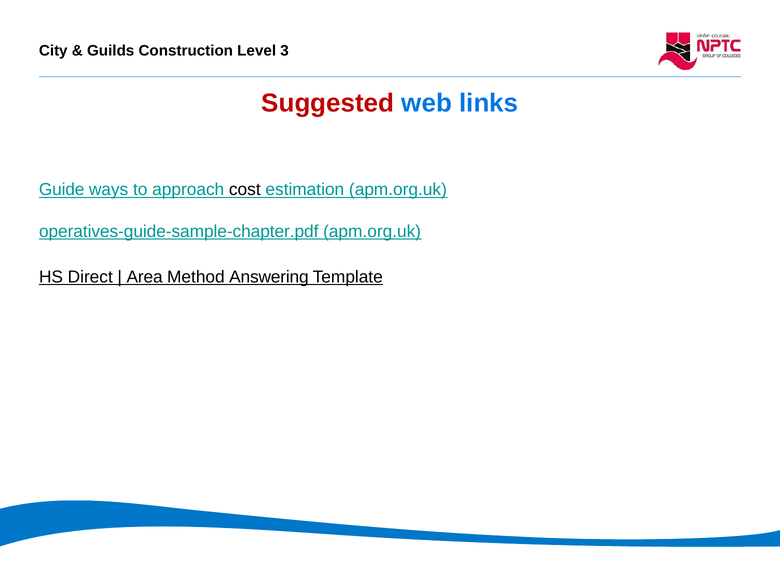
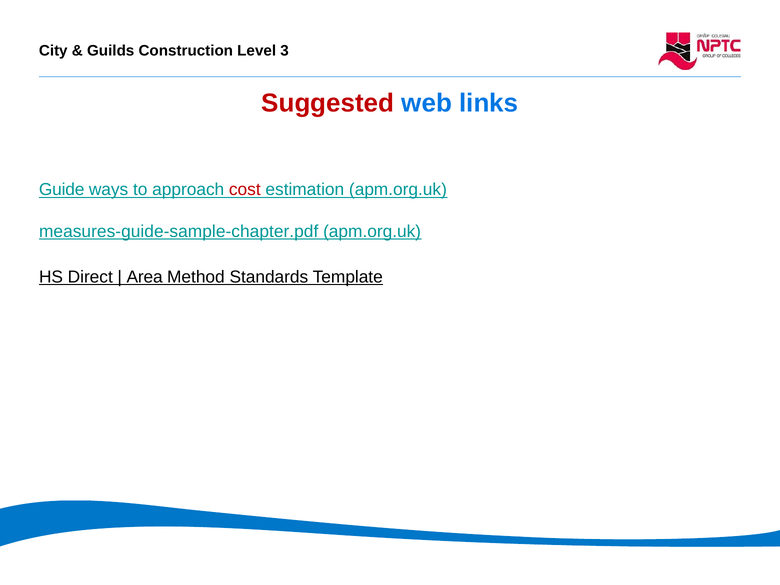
cost colour: black -> red (245, 190)
operatives-guide-sample-chapter.pdf: operatives-guide-sample-chapter.pdf -> measures-guide-sample-chapter.pdf (179, 231)
Answering: Answering -> Standards (269, 277)
